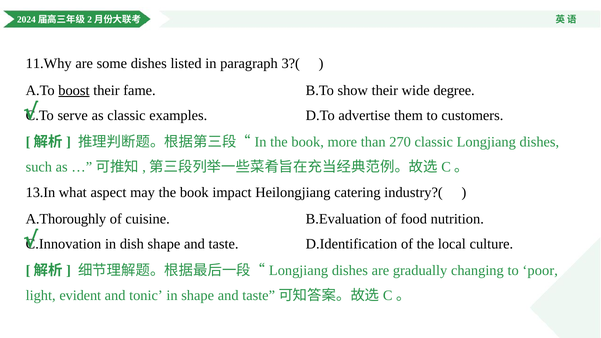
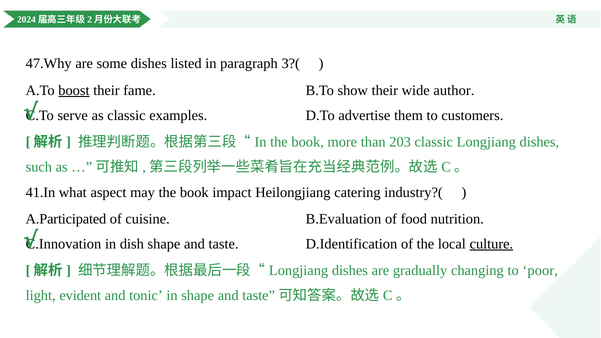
11.Why: 11.Why -> 47.Why (49, 64)
degree: degree -> author (454, 90)
270: 270 -> 203 (400, 142)
13.In: 13.In -> 41.In (40, 192)
A.Thoroughly: A.Thoroughly -> A.Participated (66, 219)
culture underline: none -> present (491, 244)
